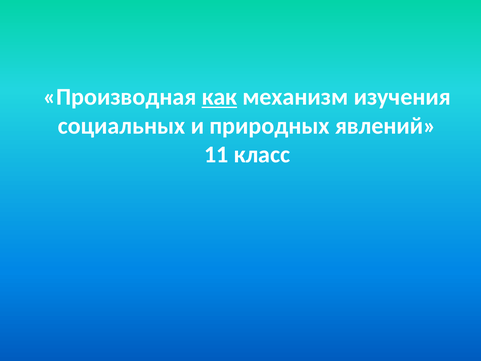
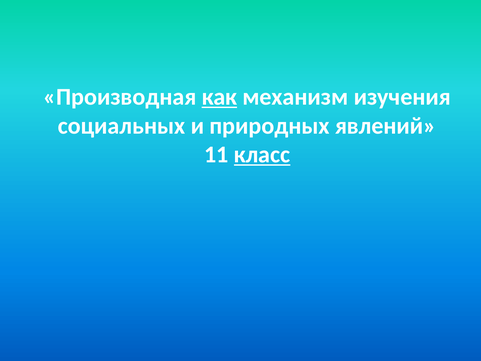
класс underline: none -> present (262, 155)
